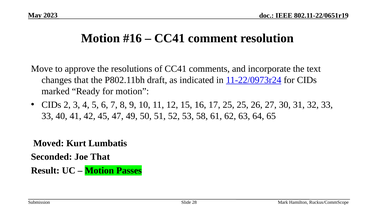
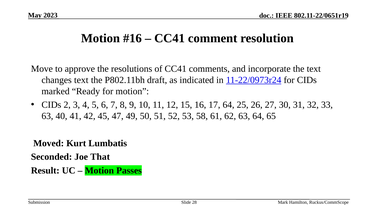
changes that: that -> text (81, 80)
17 25: 25 -> 64 (228, 105)
33: 33 -> 63 (47, 116)
